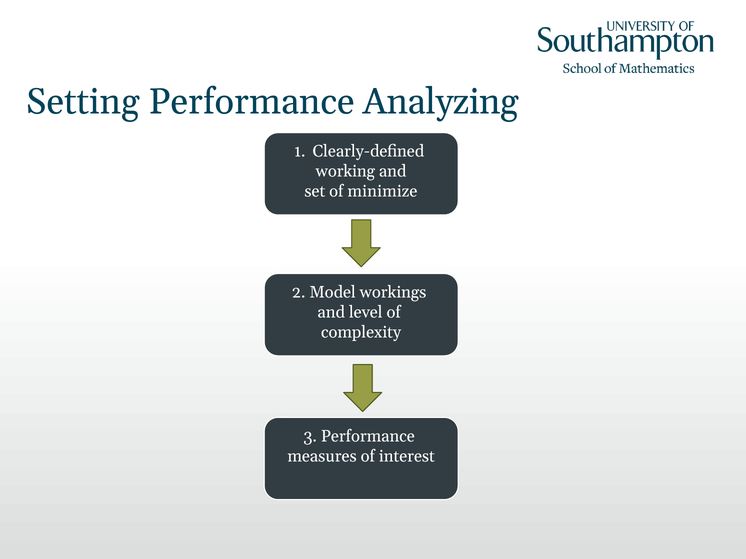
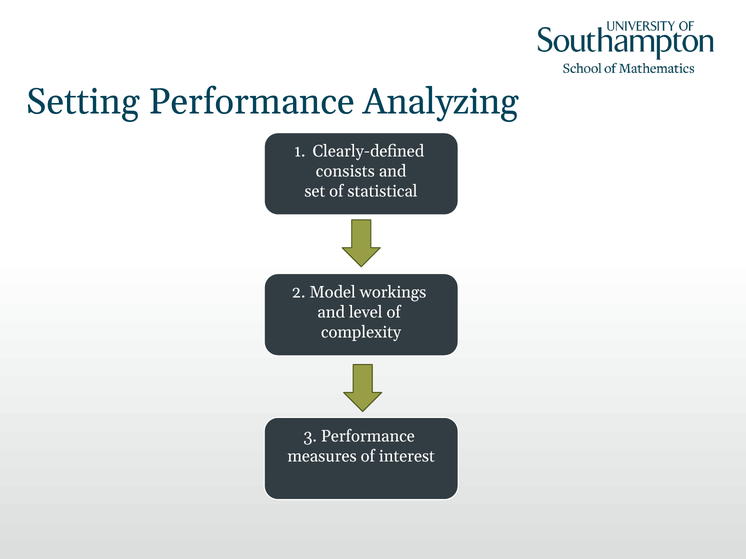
working: working -> consists (345, 172)
minimize: minimize -> statistical (383, 191)
